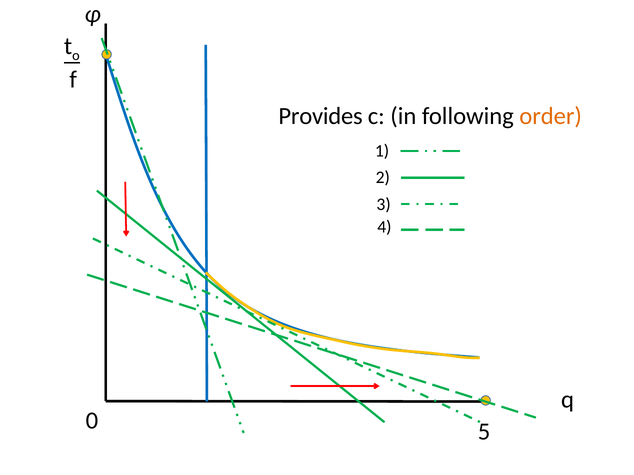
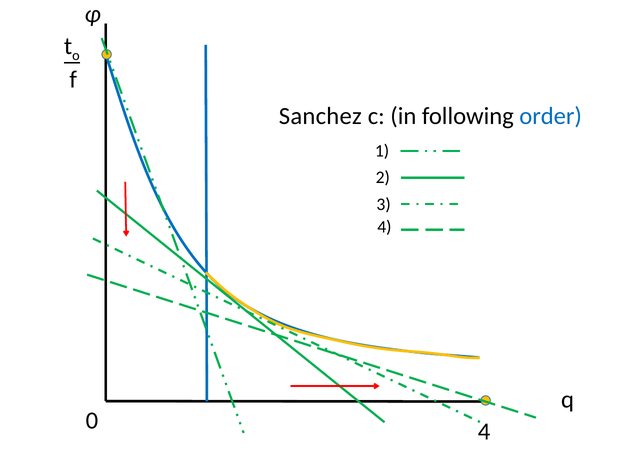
Provides: Provides -> Sanchez (320, 116)
order colour: orange -> blue (551, 116)
0 5: 5 -> 4 (484, 432)
